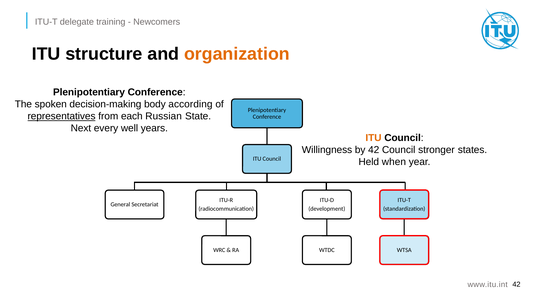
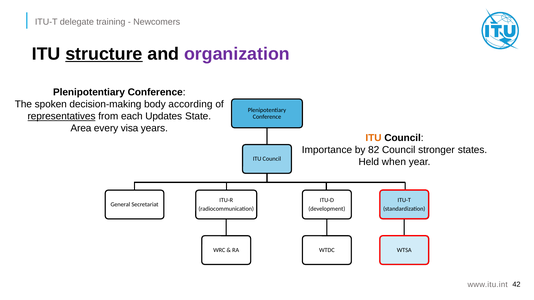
structure underline: none -> present (104, 54)
organization colour: orange -> purple (237, 54)
Russian: Russian -> Updates (164, 116)
Next: Next -> Area (81, 128)
well: well -> visa (130, 128)
Willingness: Willingness -> Importance (327, 150)
by 42: 42 -> 82 (374, 150)
